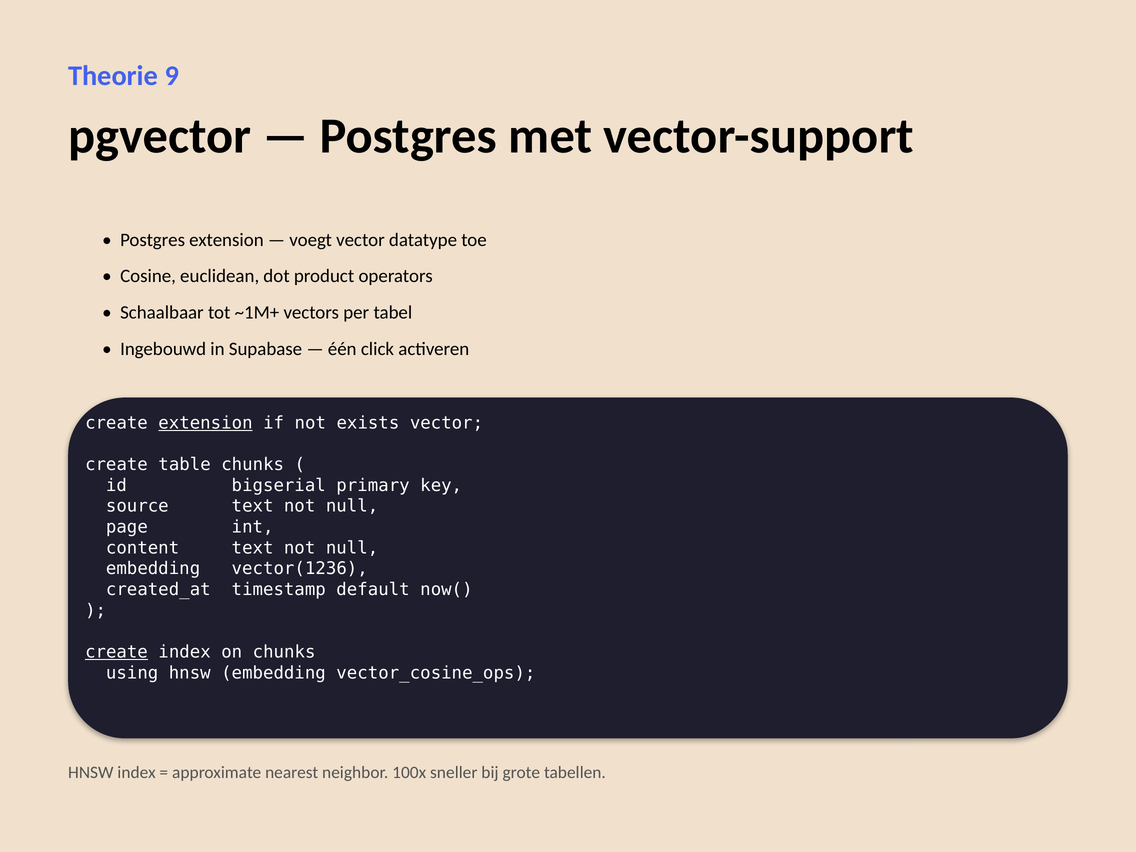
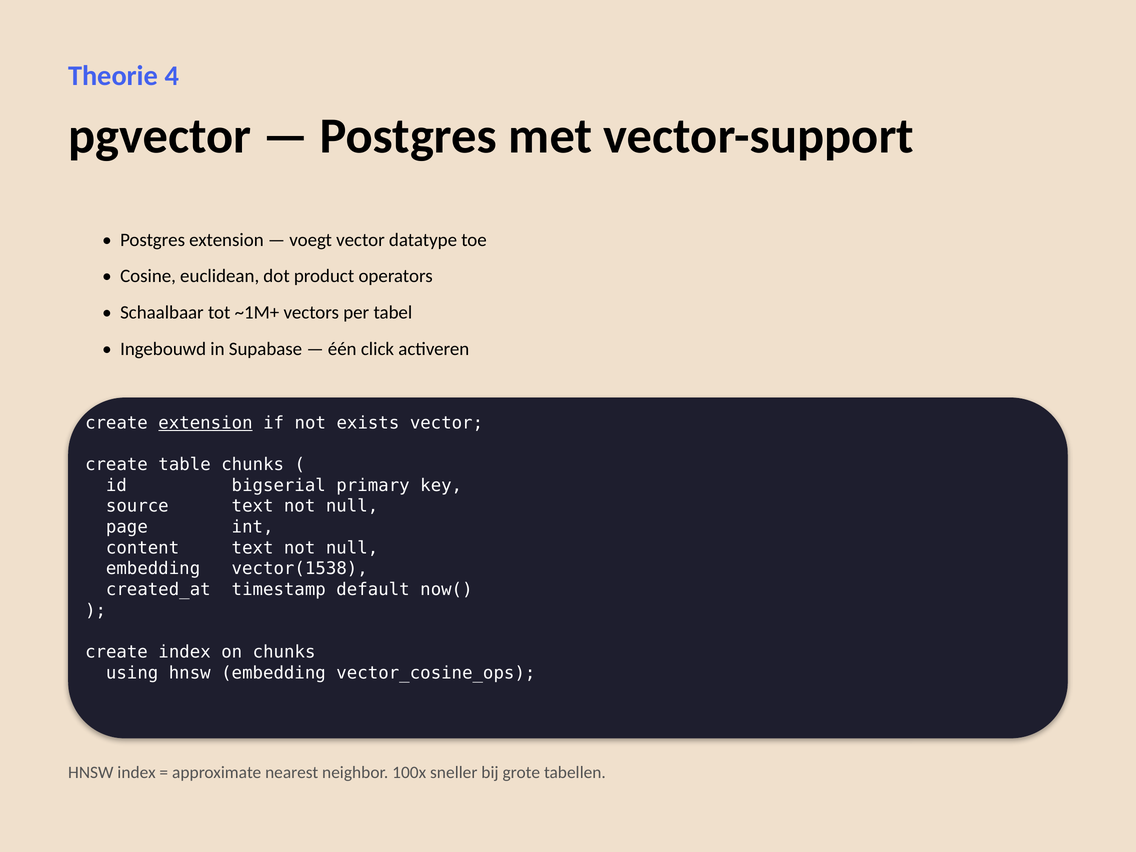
9: 9 -> 4 (172, 76)
vector(1236: vector(1236 -> vector(1538 (300, 569)
create underline: present -> none (116, 652)
